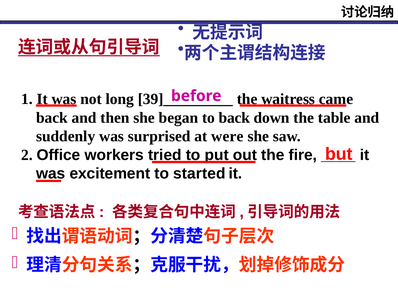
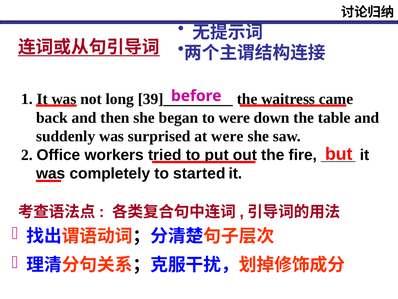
to back: back -> were (234, 117)
excitement: excitement -> completely (110, 173)
